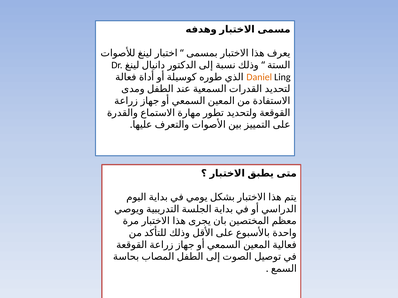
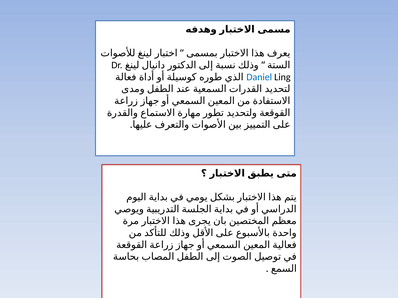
Daniel colour: orange -> blue (259, 77)
